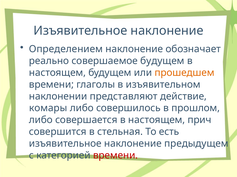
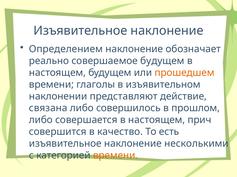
комары: комары -> связана (48, 109)
стельная: стельная -> качество (120, 132)
предыдущем: предыдущем -> несколькими (196, 144)
времени colour: red -> orange (116, 156)
